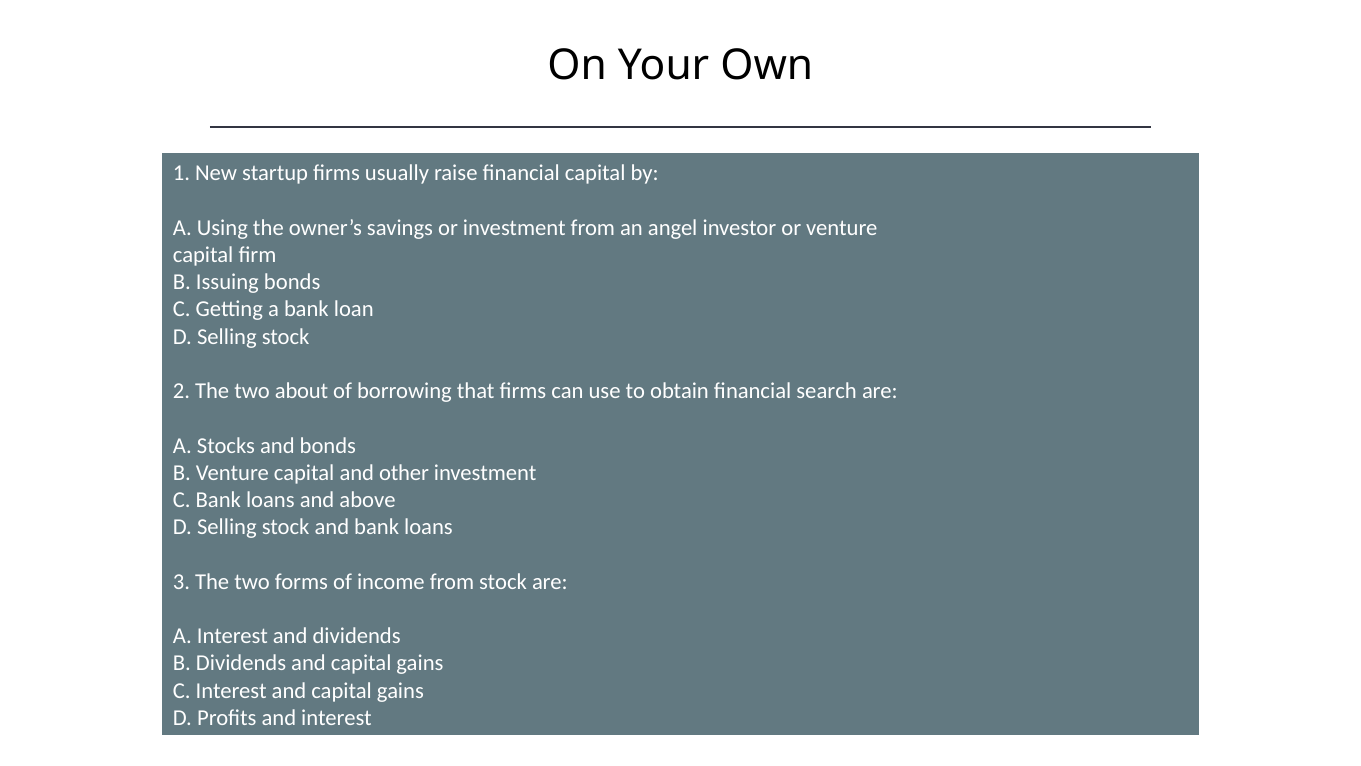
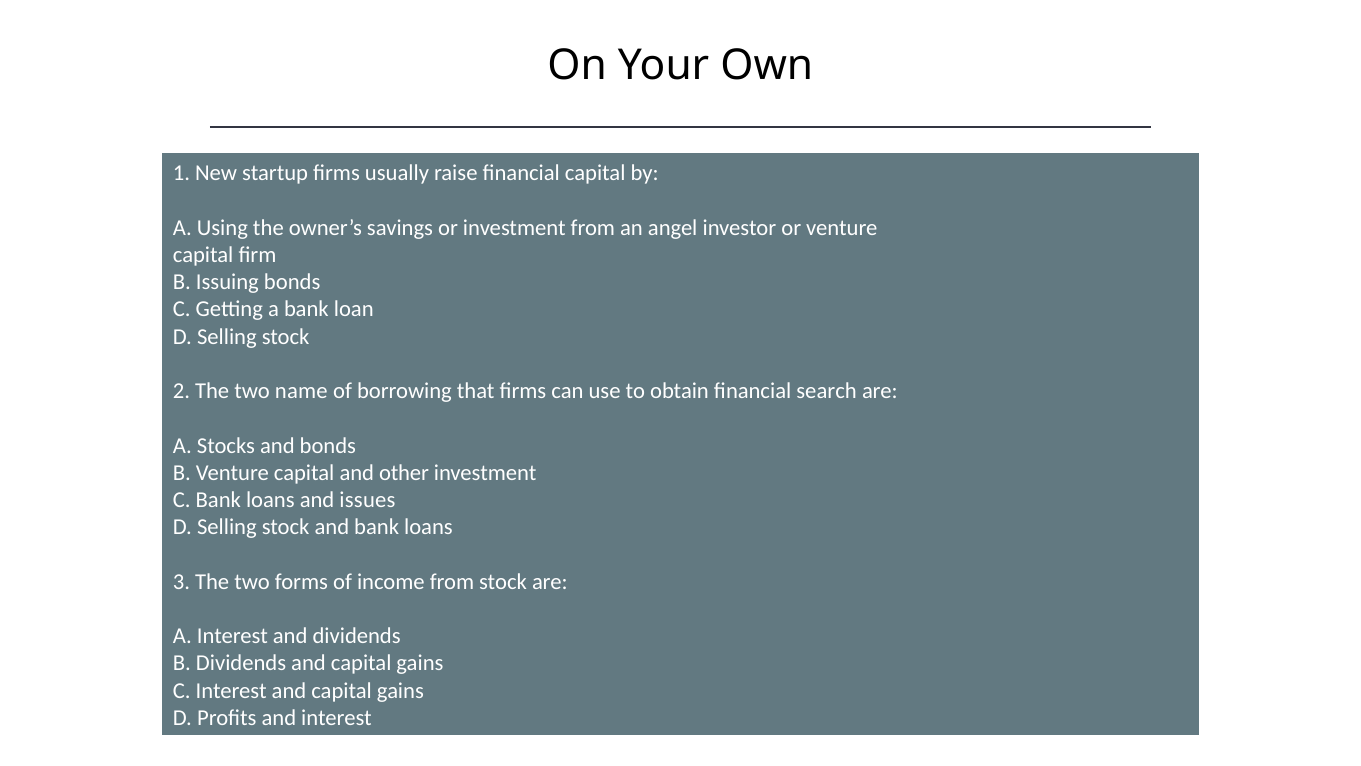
about: about -> name (301, 391)
above: above -> issues (367, 500)
